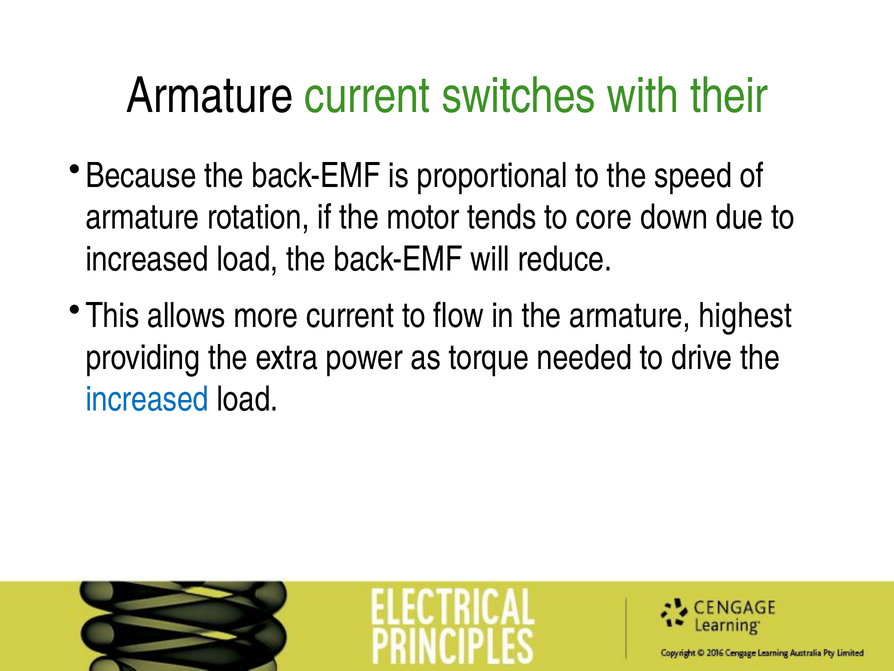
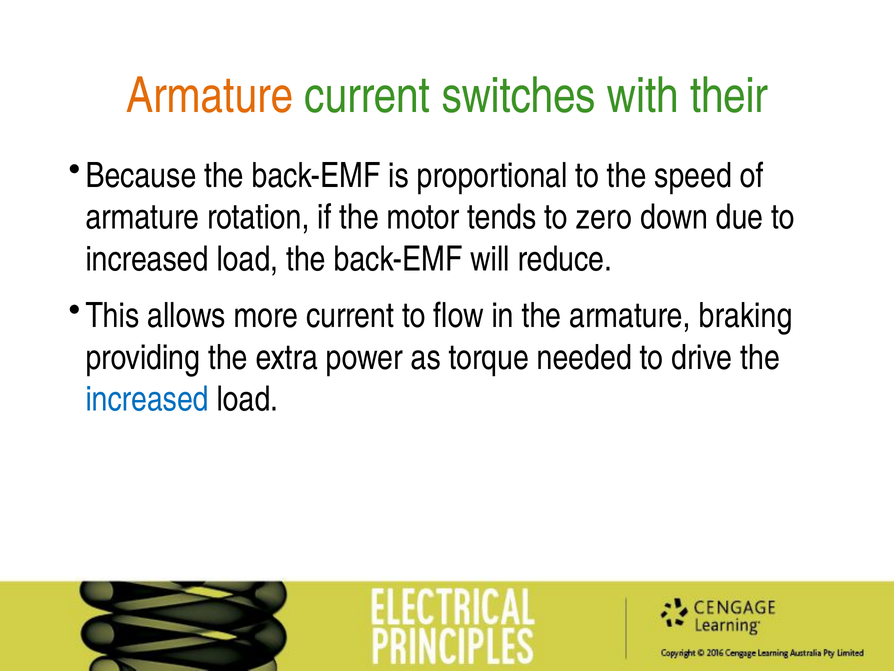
Armature colour: black -> orange (210, 96)
core: core -> zero (604, 217)
highest: highest -> braking (746, 316)
